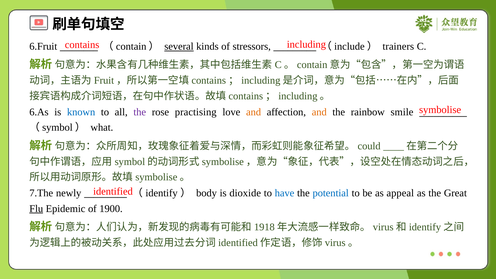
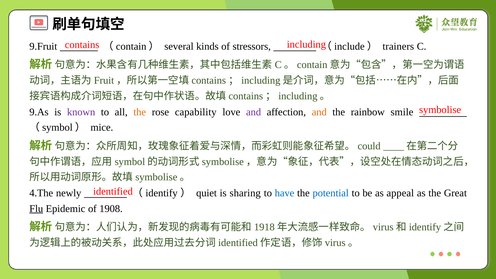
6.Fruit: 6.Fruit -> 9.Fruit (43, 46)
several underline: present -> none (179, 46)
6.As: 6.As -> 9.As (39, 112)
known colour: blue -> purple (81, 112)
the colour: purple -> orange (140, 112)
practising: practising -> capability (196, 112)
and colour: orange -> purple (254, 112)
what: what -> mice (102, 127)
7.The: 7.The -> 4.The (41, 193)
body: body -> quiet (207, 193)
dioxide: dioxide -> sharing (245, 193)
1900: 1900 -> 1908 (111, 209)
